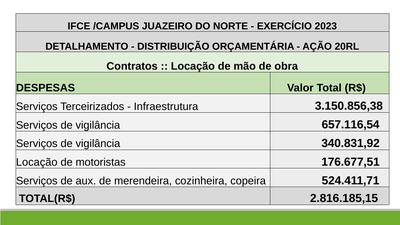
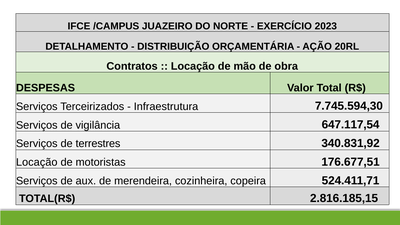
3.150.856,38: 3.150.856,38 -> 7.745.594,30 (349, 106)
657.116,54: 657.116,54 -> 647.117,54 (351, 125)
vigilância: vigilância -> terrestres (98, 144)
